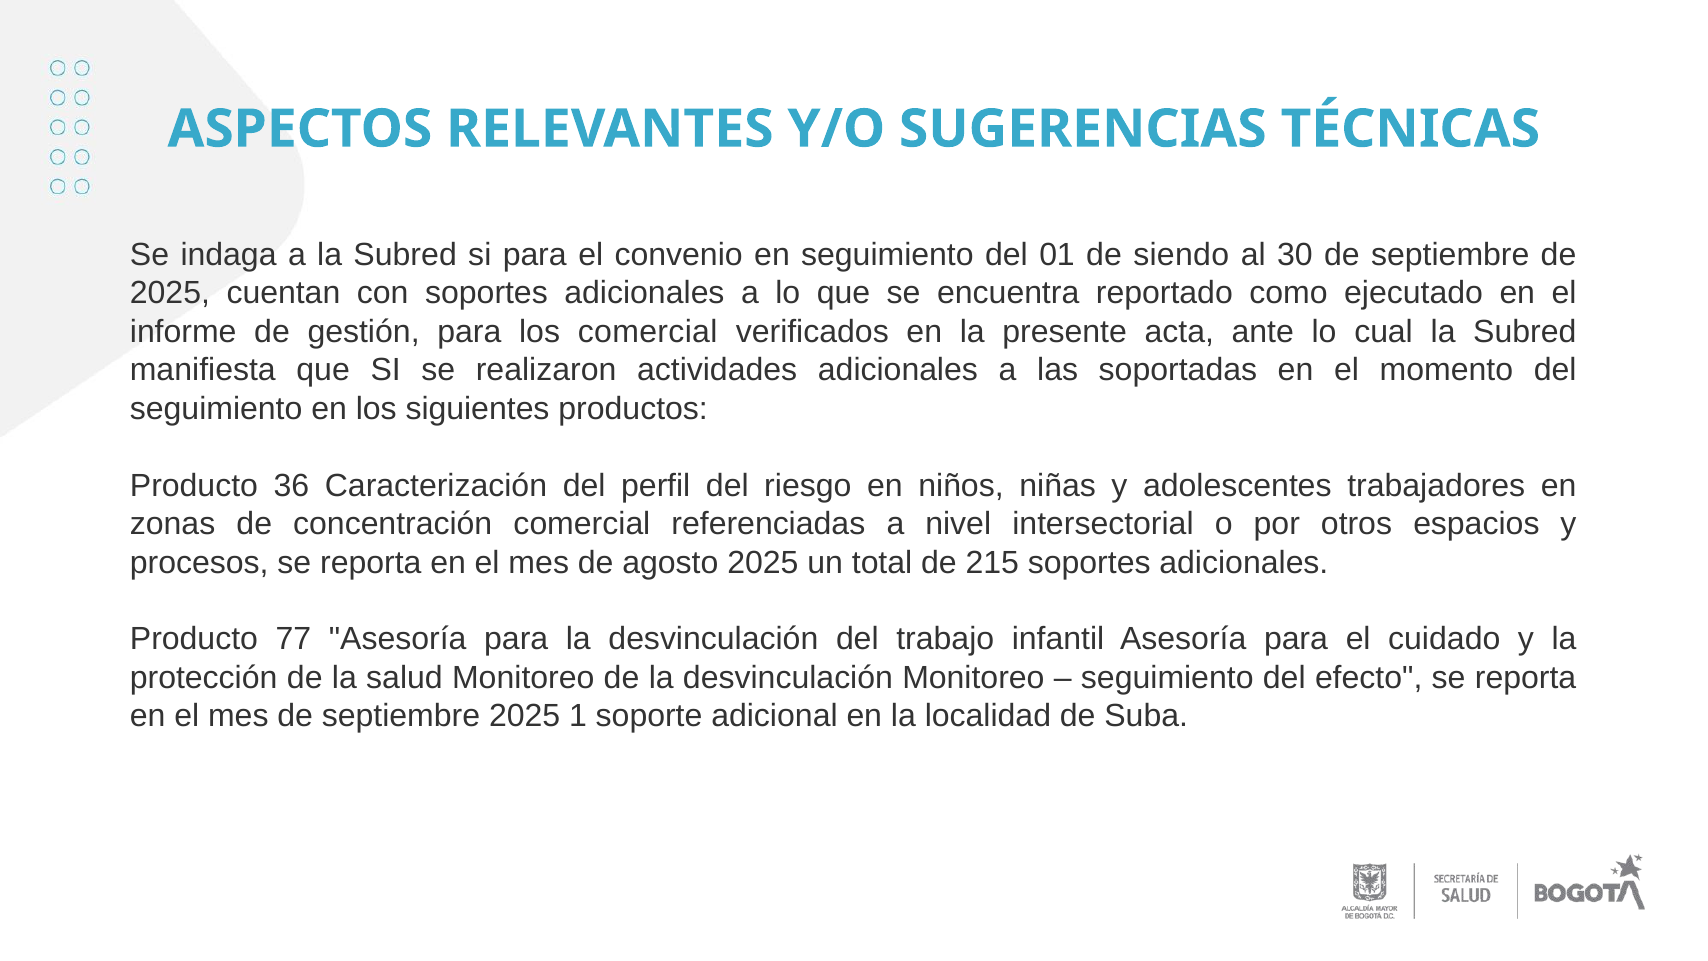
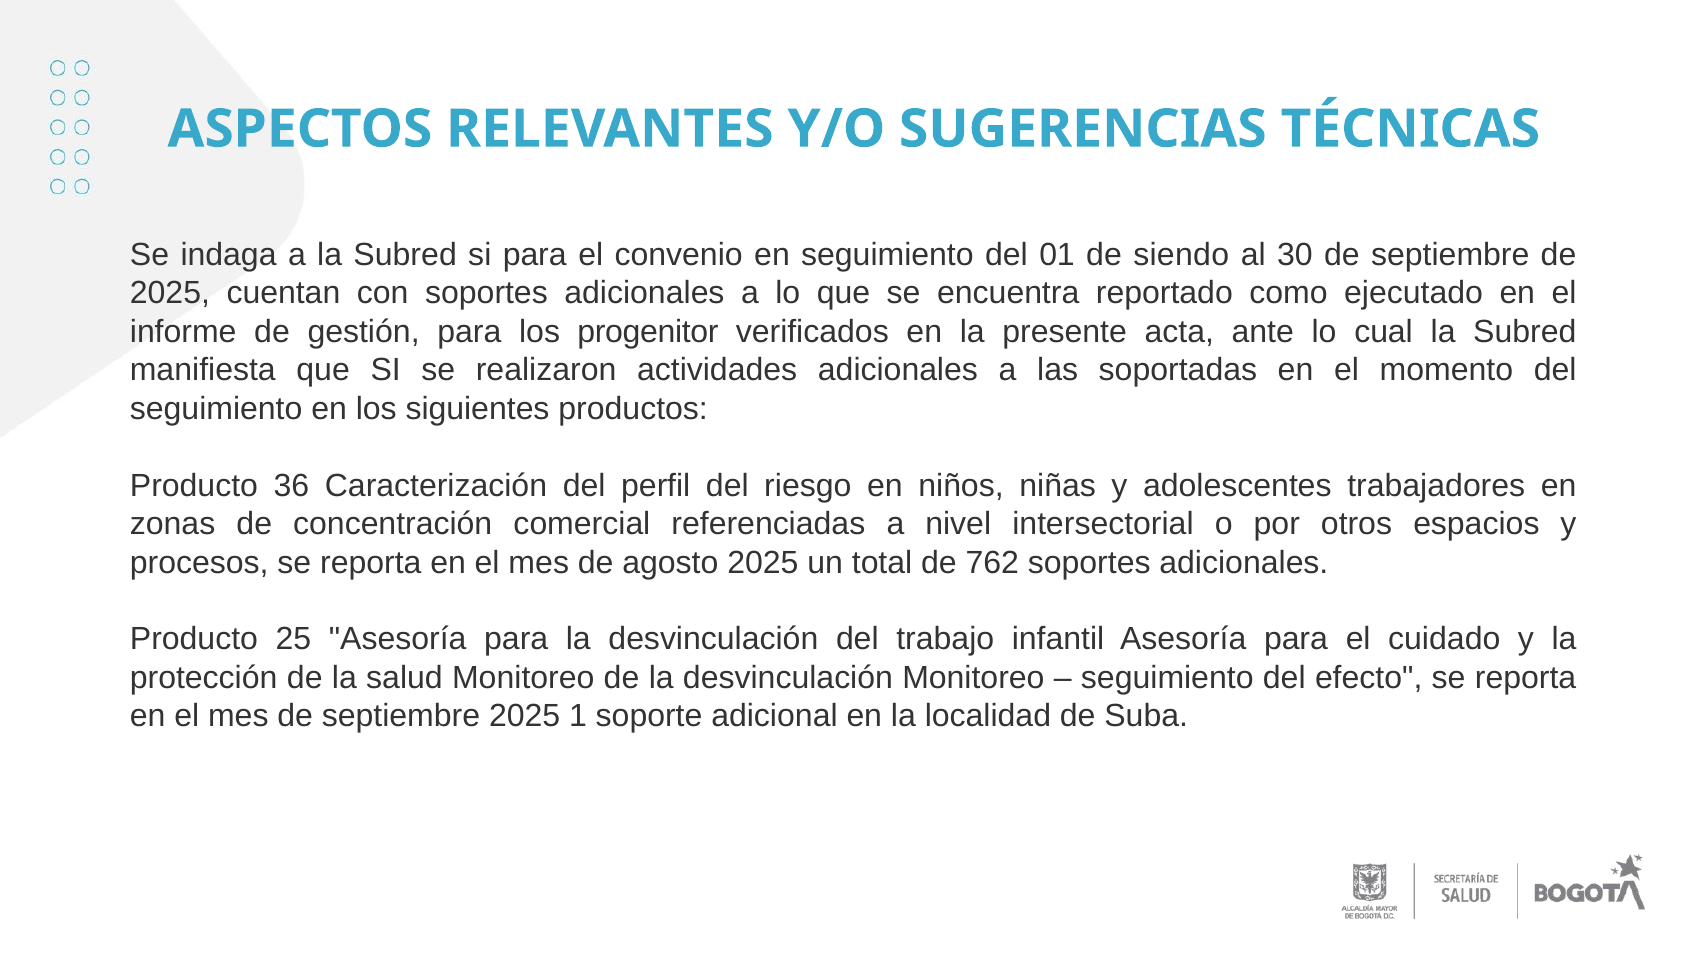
los comercial: comercial -> progenitor (648, 332)
215: 215 -> 762 (992, 562)
77: 77 -> 25 (293, 639)
